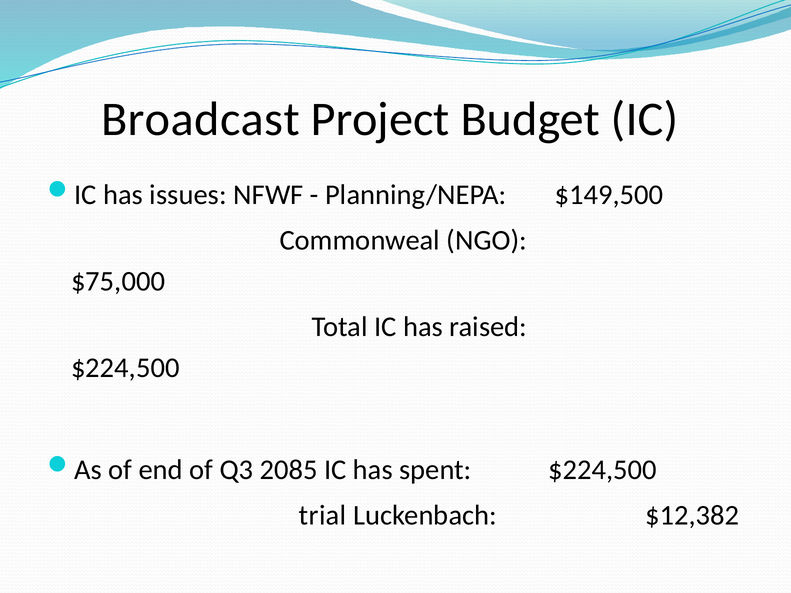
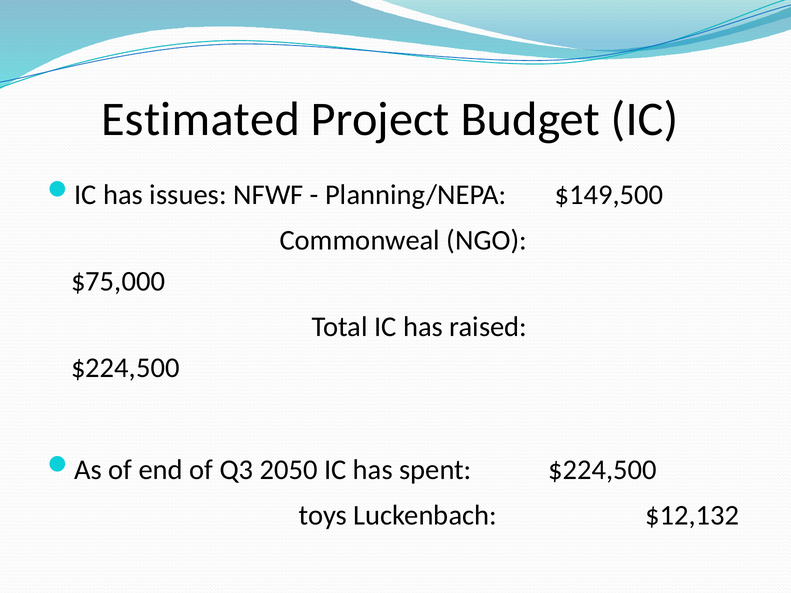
Broadcast: Broadcast -> Estimated (200, 119)
2085: 2085 -> 2050 (289, 470)
trial: trial -> toys (323, 515)
$12,382: $12,382 -> $12,132 (692, 515)
